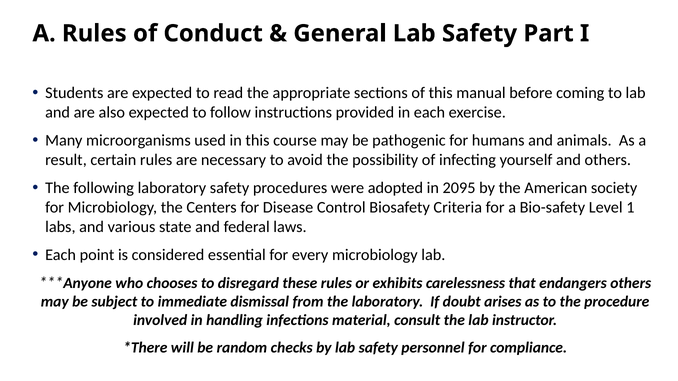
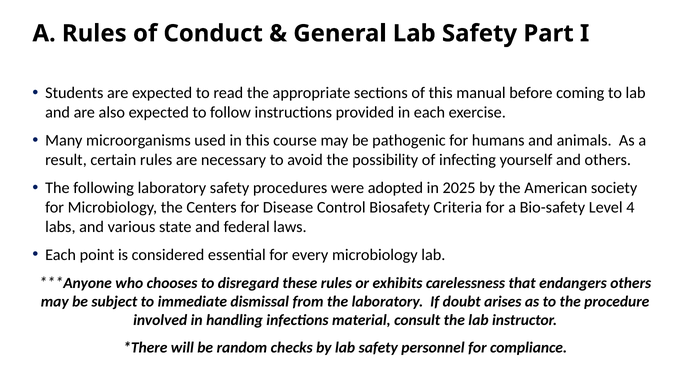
2095: 2095 -> 2025 (459, 188)
1: 1 -> 4 (630, 208)
